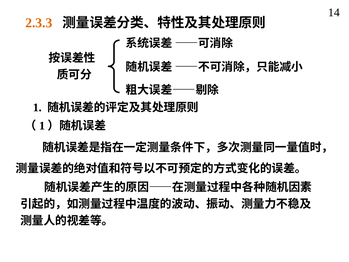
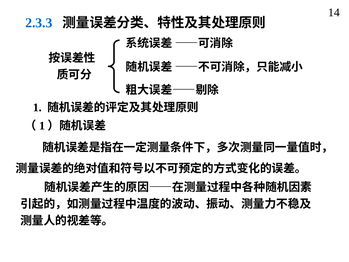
2.3.3 colour: orange -> blue (39, 23)
